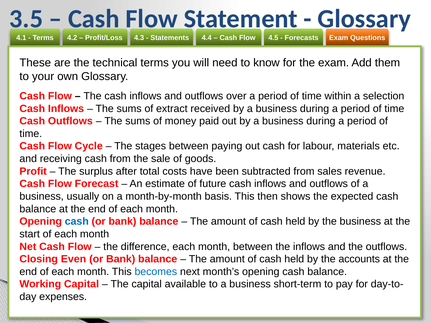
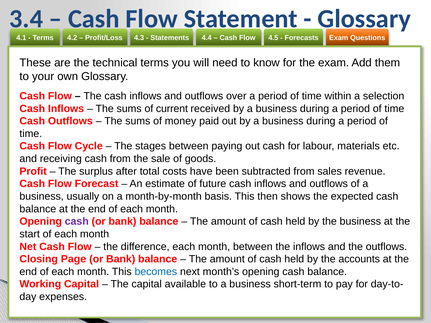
3.5: 3.5 -> 3.4 (26, 19)
extract: extract -> current (172, 109)
cash colour: blue -> purple (77, 222)
Even: Even -> Page (74, 259)
